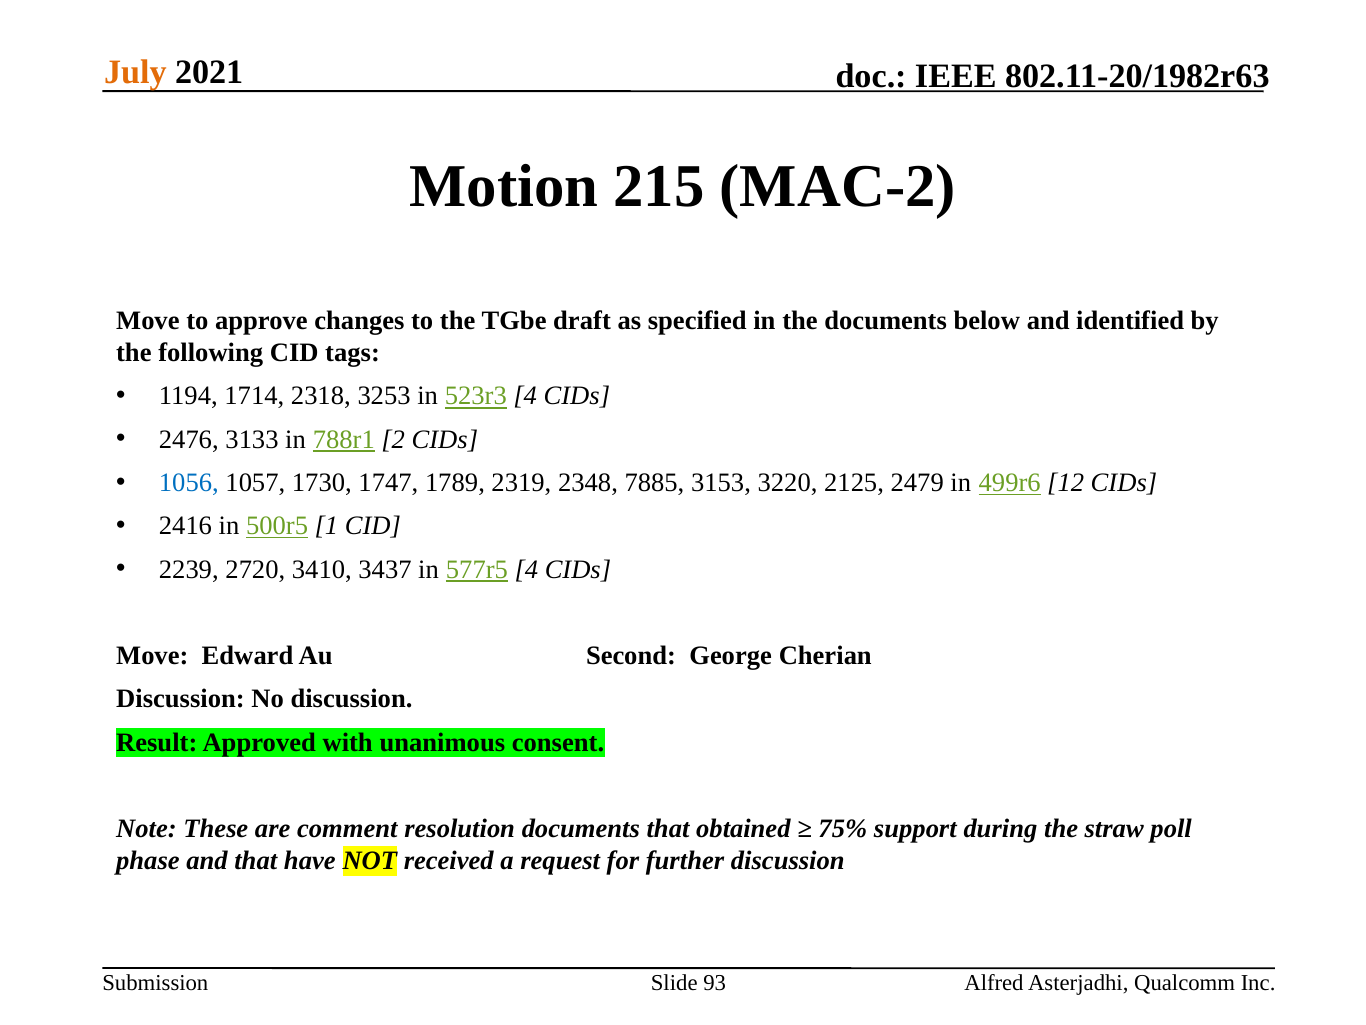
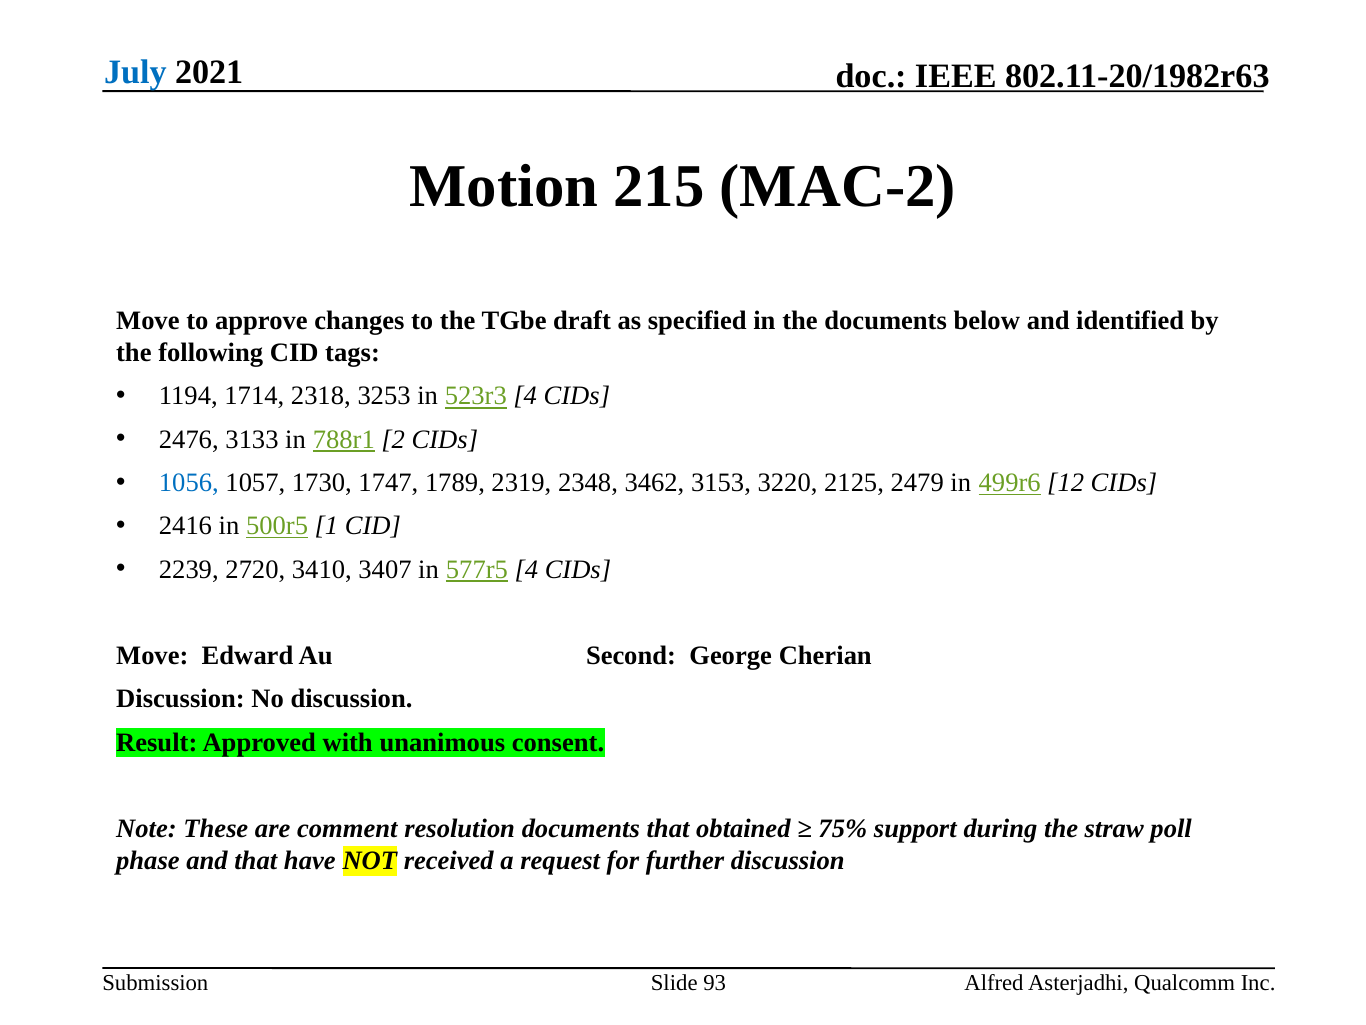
July colour: orange -> blue (135, 72)
7885: 7885 -> 3462 (654, 482)
3437: 3437 -> 3407 (385, 569)
